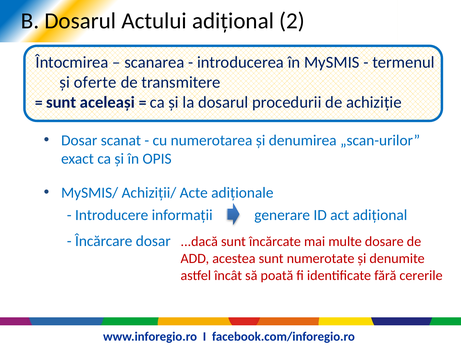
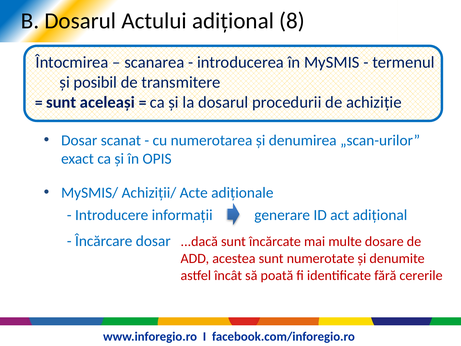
2: 2 -> 8 (292, 21)
oferte: oferte -> posibil (95, 82)
